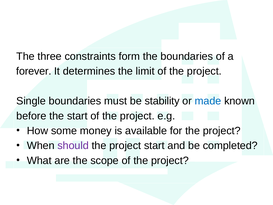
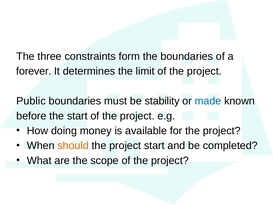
Single: Single -> Public (31, 101)
some: some -> doing (64, 131)
should colour: purple -> orange (73, 146)
